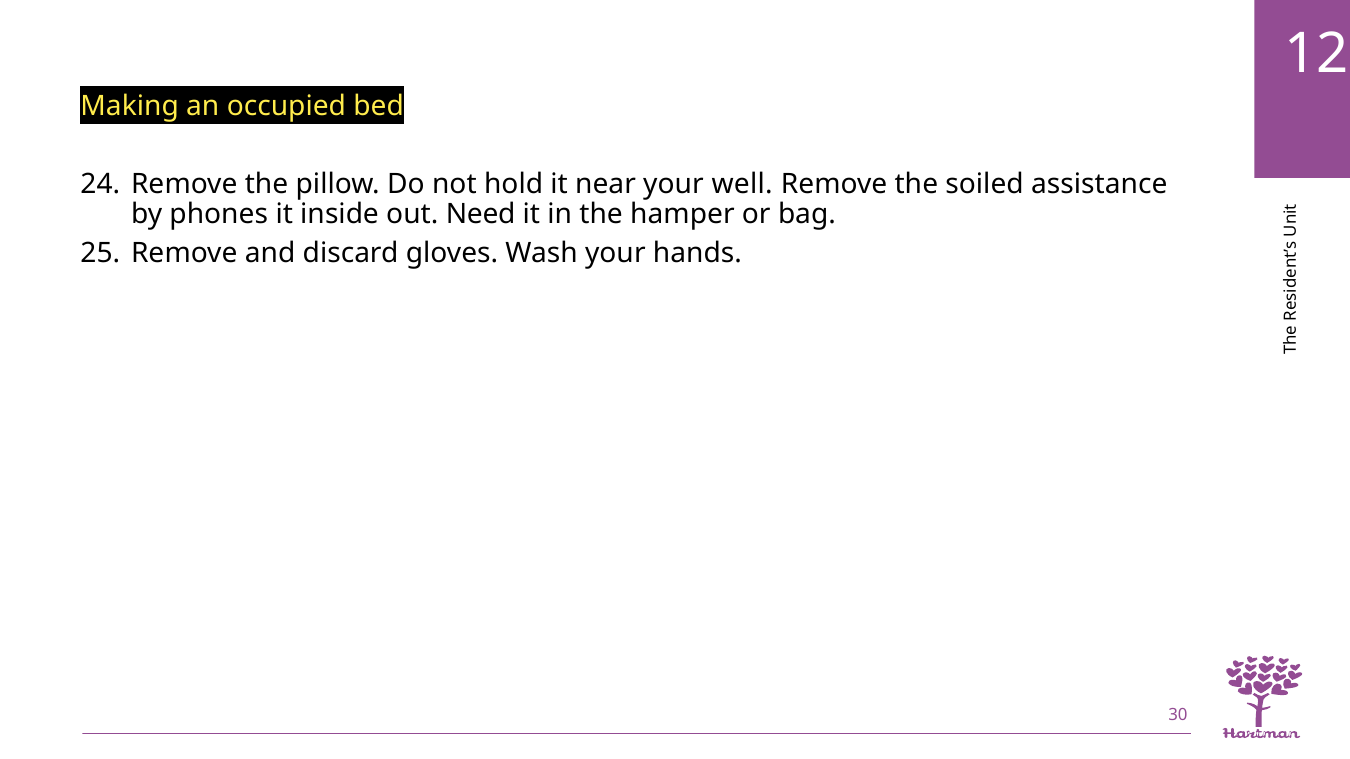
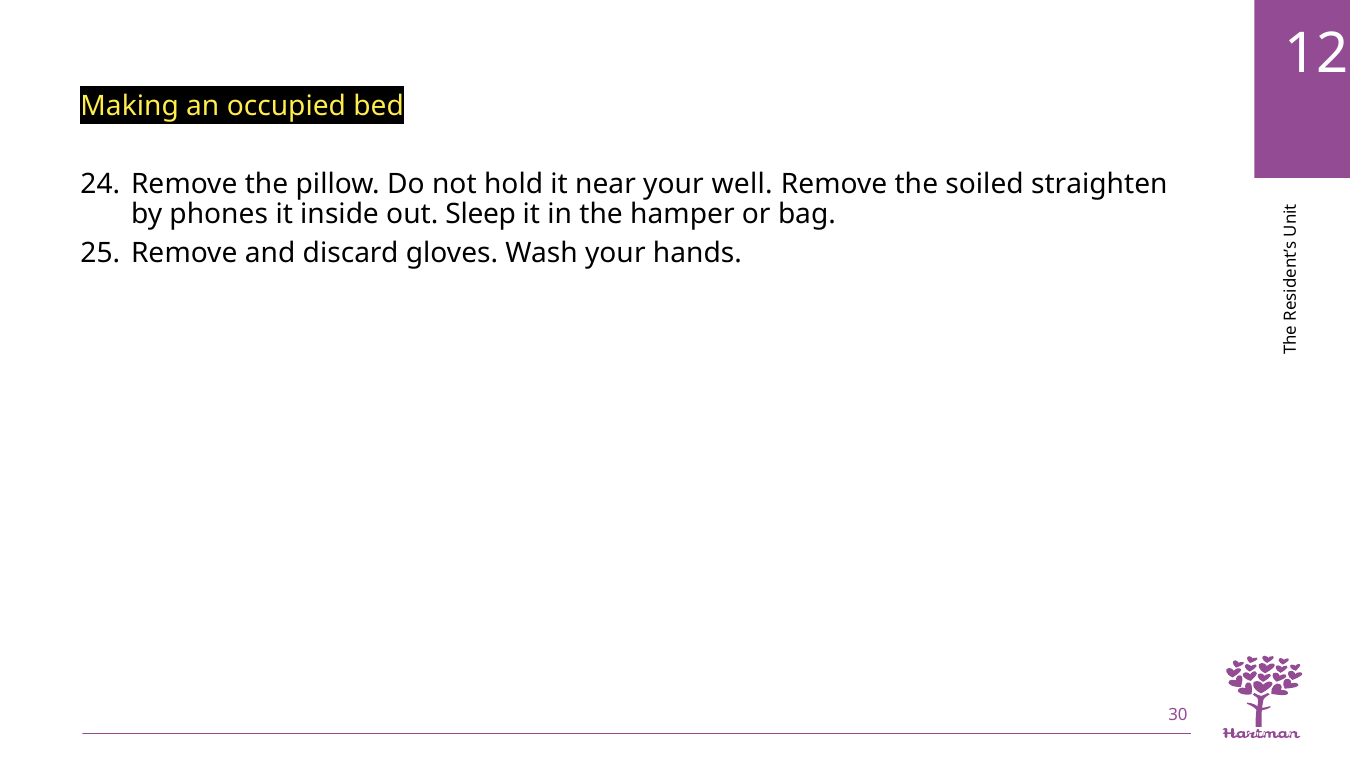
assistance: assistance -> straighten (1099, 184)
Need: Need -> Sleep (481, 214)
